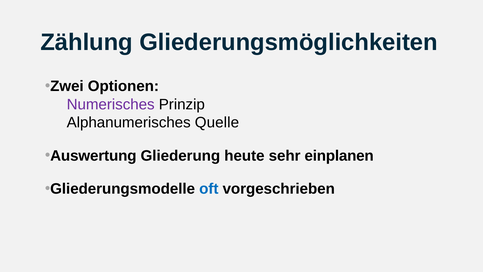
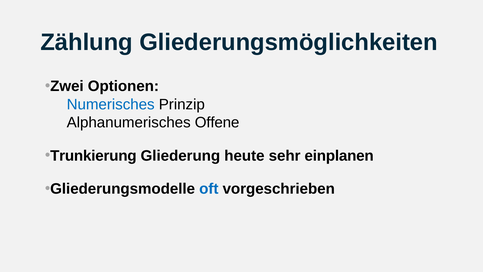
Numerisches colour: purple -> blue (111, 104)
Quelle: Quelle -> Offene (217, 122)
Auswertung: Auswertung -> Trunkierung (93, 156)
